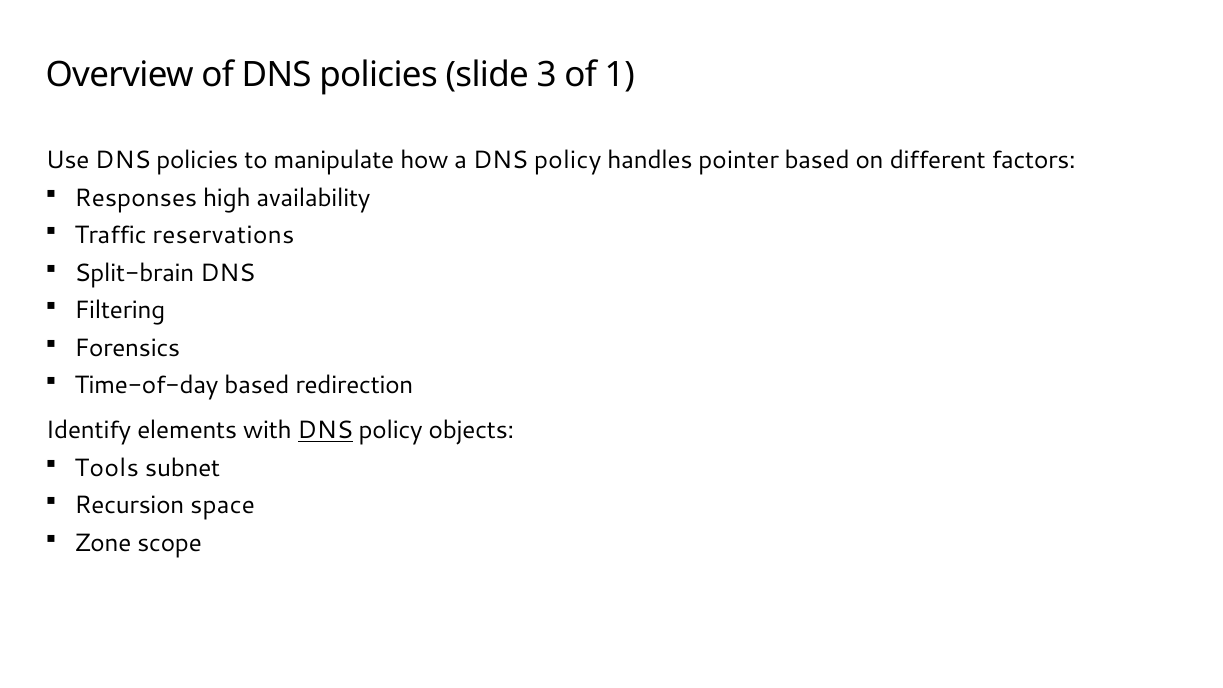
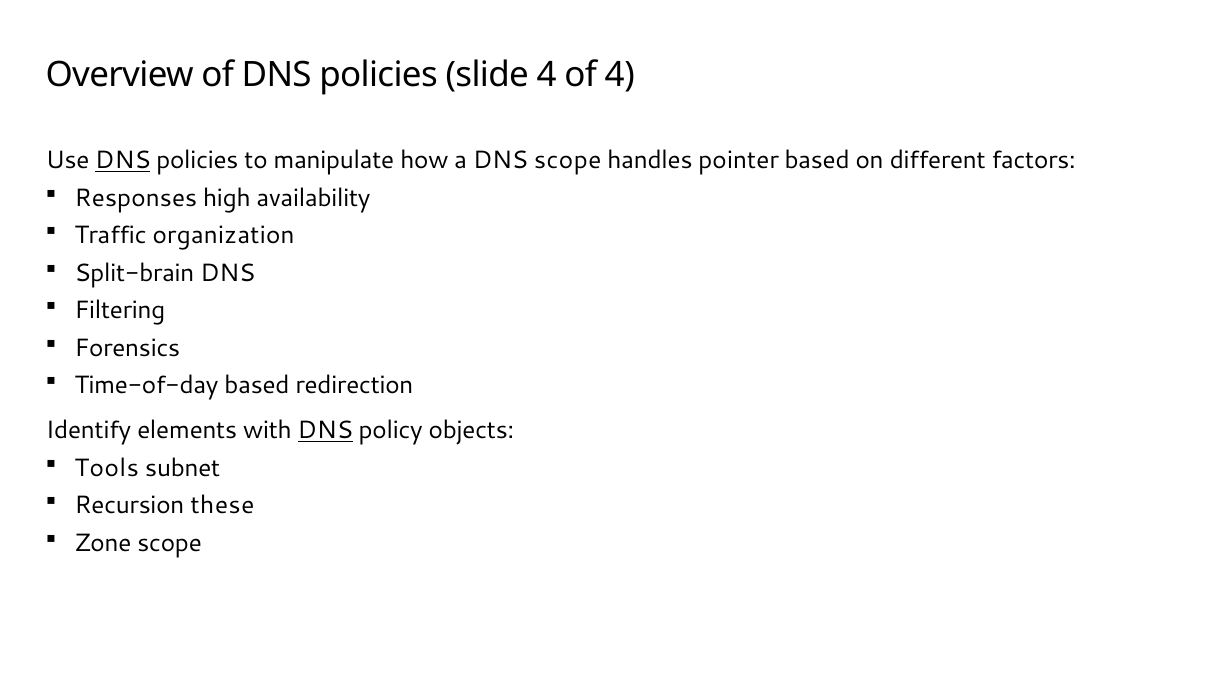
slide 3: 3 -> 4 (547, 74)
of 1: 1 -> 4 (620, 74)
DNS underline: none -> present (123, 161)
a DNS policy: policy -> scope (568, 161)
reservations: reservations -> organization (224, 236)
space: space -> these (222, 506)
